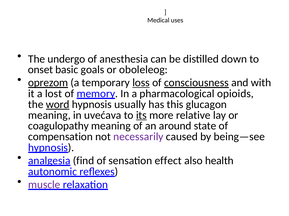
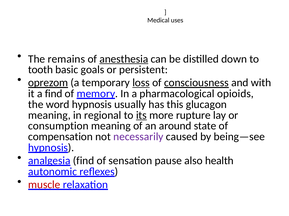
undergo: undergo -> remains (66, 59)
anesthesia underline: none -> present (124, 59)
onset: onset -> tooth (41, 70)
oboleleog: oboleleog -> persistent (143, 70)
a lost: lost -> find (54, 94)
word underline: present -> none (58, 105)
uvećava: uvećava -> regional (103, 116)
relative: relative -> rupture (193, 116)
coagulopathy: coagulopathy -> consumption (58, 126)
effect: effect -> pause (168, 161)
muscle colour: purple -> red (44, 185)
